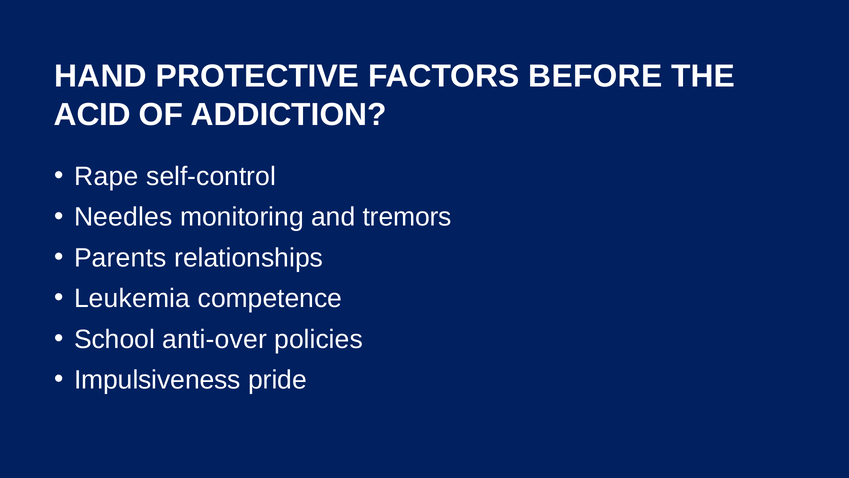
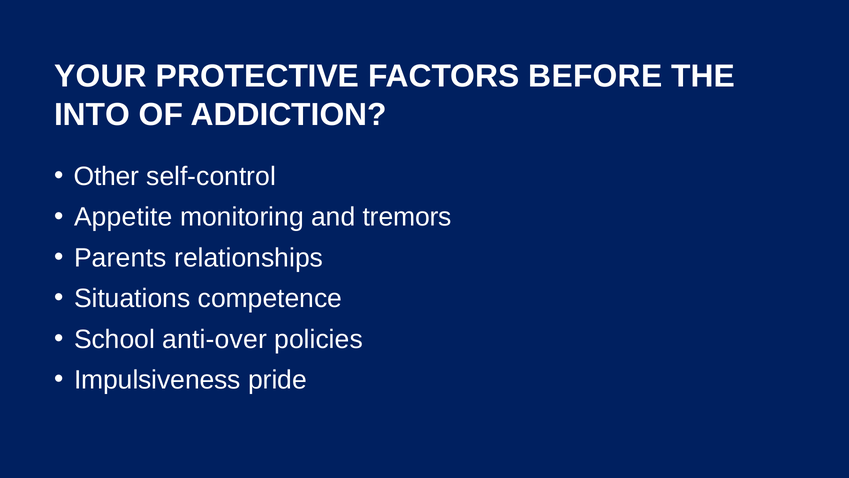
HAND: HAND -> YOUR (101, 76)
ACID: ACID -> INTO (92, 114)
Rape: Rape -> Other (107, 176)
Needles: Needles -> Appetite (123, 217)
Leukemia: Leukemia -> Situations (132, 298)
